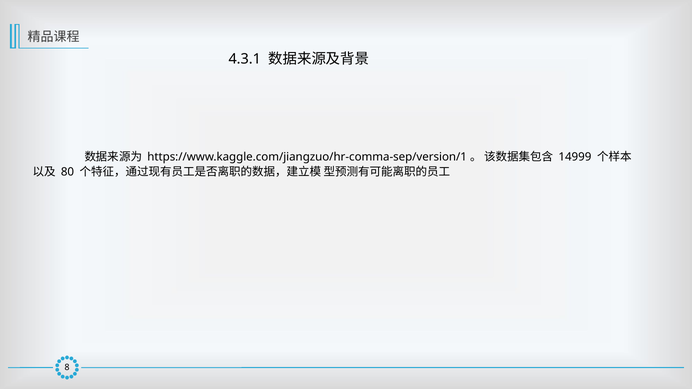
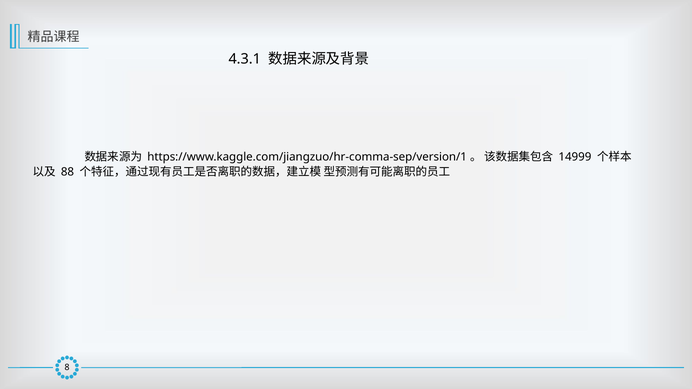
80: 80 -> 88 (67, 172)
